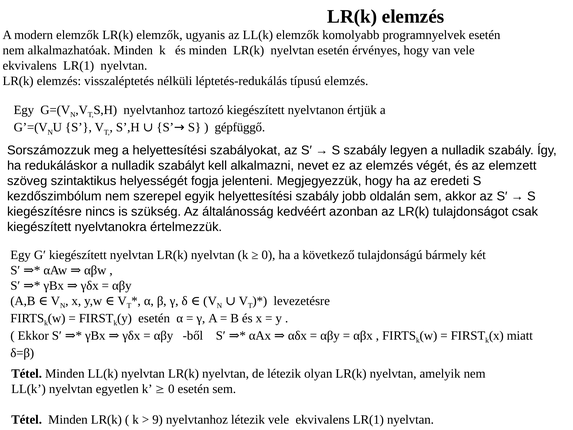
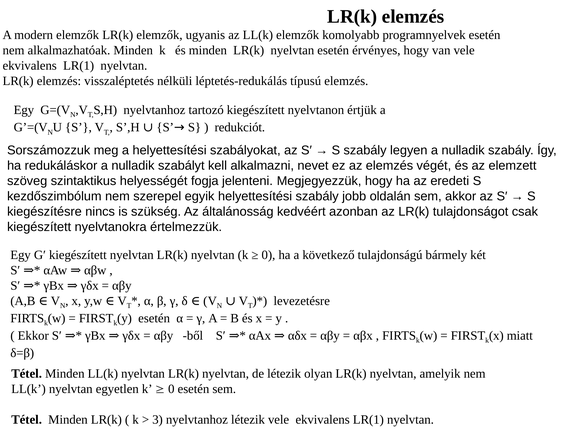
gépfüggő: gépfüggő -> redukciót (240, 127)
9: 9 -> 3 (158, 419)
